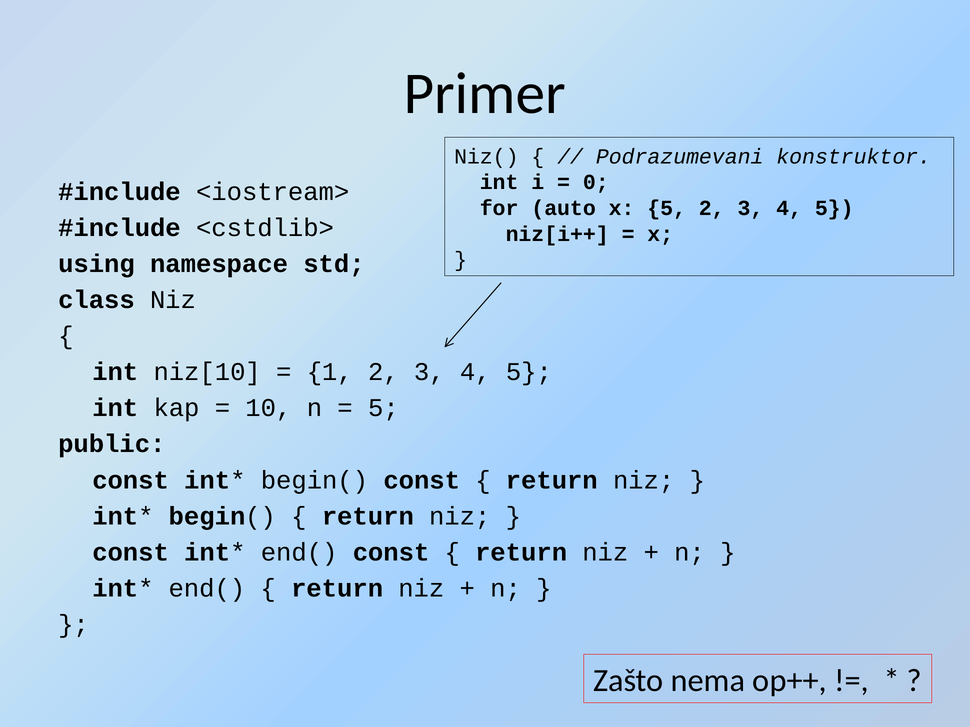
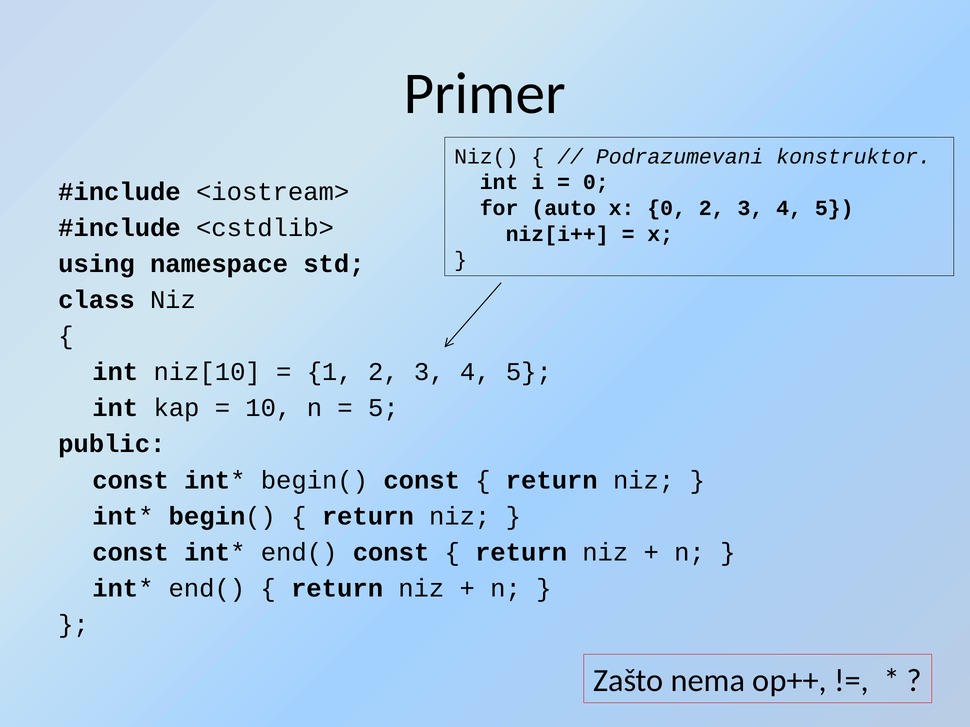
x 5: 5 -> 0 (667, 208)
